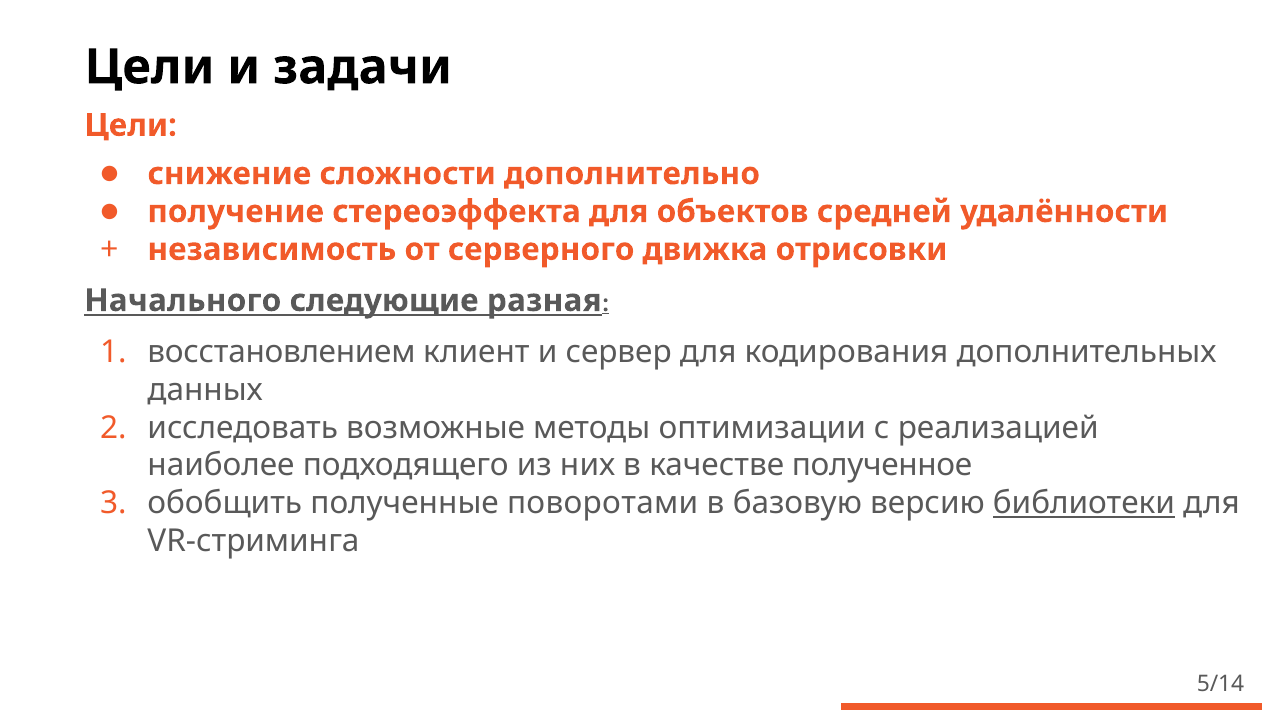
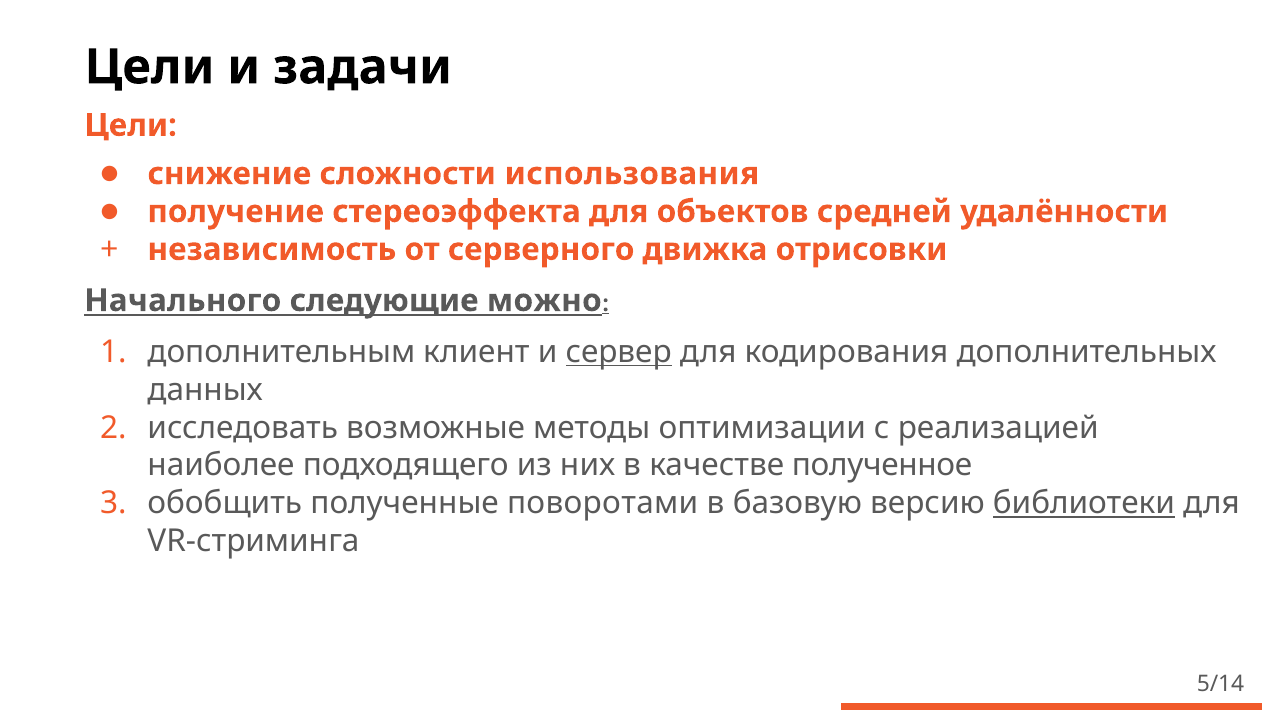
дополнительно: дополнительно -> использования (632, 174)
разная: разная -> можно (544, 301)
восстановлением: восстановлением -> дополнительным (281, 352)
сервер underline: none -> present (619, 352)
